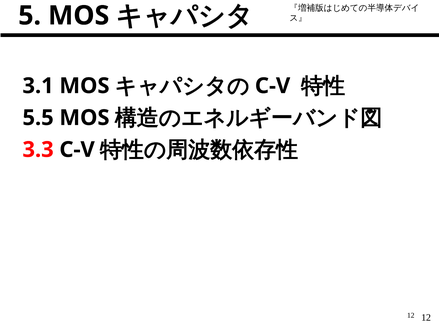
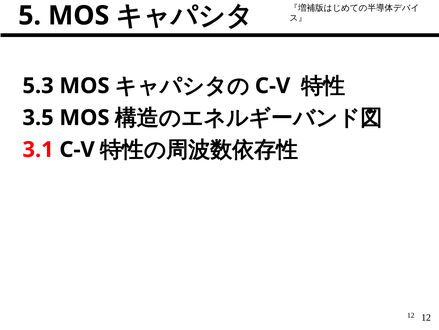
3.1: 3.1 -> 5.3 (38, 86)
5.5: 5.5 -> 3.5 (38, 117)
3.3: 3.3 -> 3.1 (38, 149)
